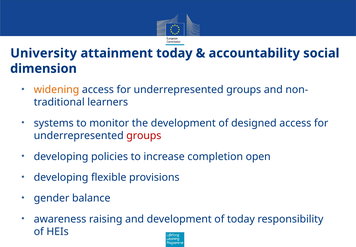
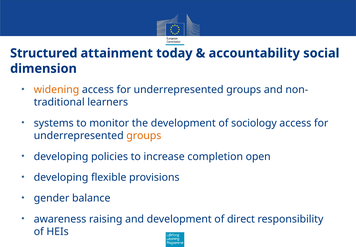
University: University -> Structured (44, 53)
designed: designed -> sociology (254, 123)
groups colour: red -> orange (144, 135)
of today: today -> direct (241, 219)
